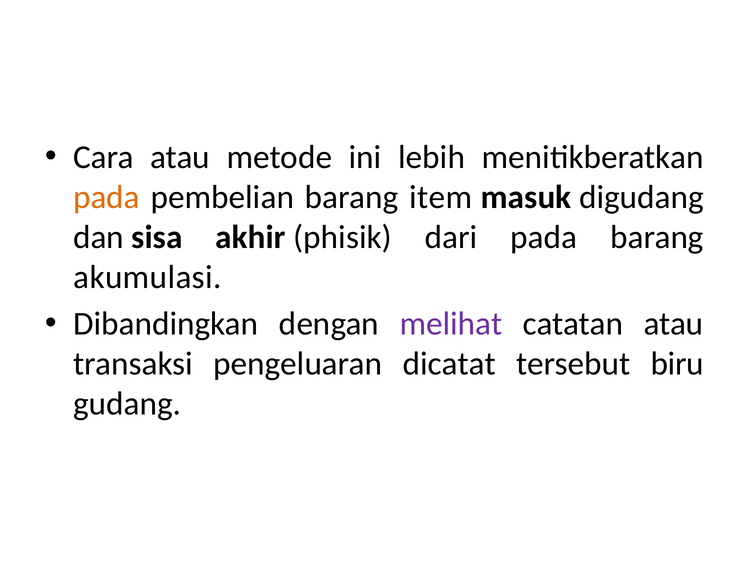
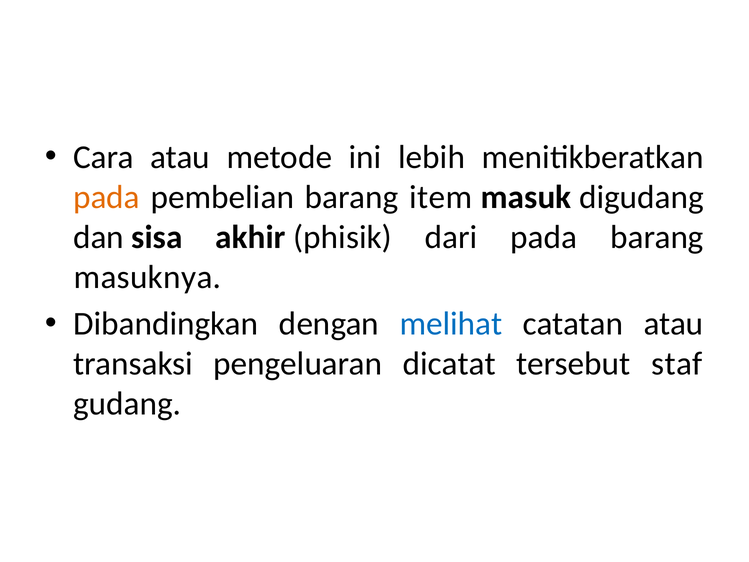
akumulasi: akumulasi -> masuknya (147, 277)
melihat colour: purple -> blue (451, 324)
biru: biru -> staf (677, 364)
